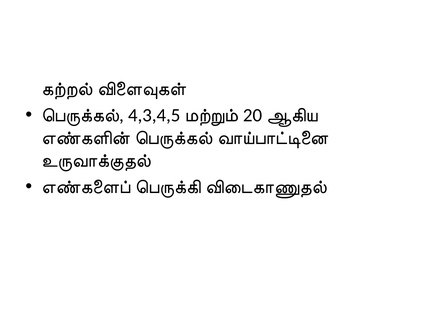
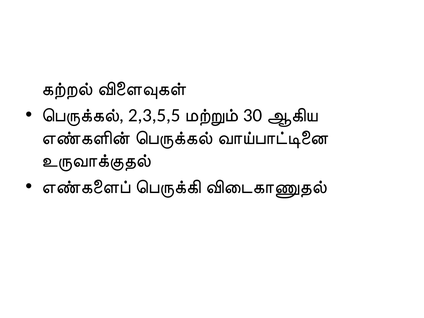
4,3,4,5: 4,3,4,5 -> 2,3,5,5 (154, 115)
20: 20 -> 30 (253, 115)
